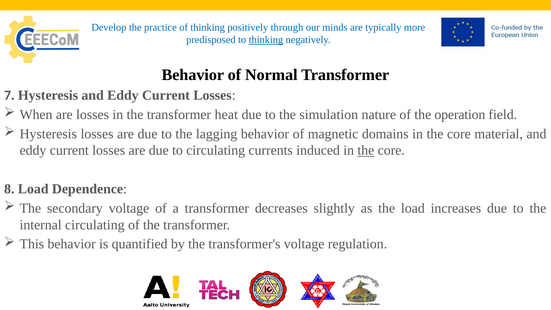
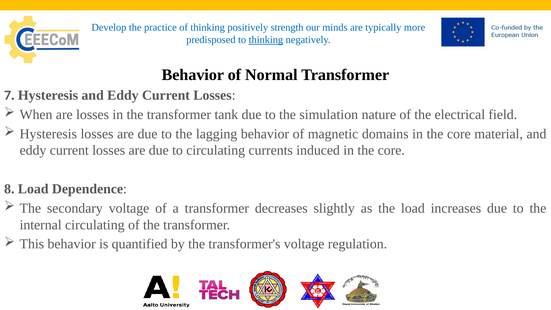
through: through -> strength (287, 27)
heat: heat -> tank (226, 115)
operation: operation -> electrical (460, 115)
the underline: present -> none (366, 150)
